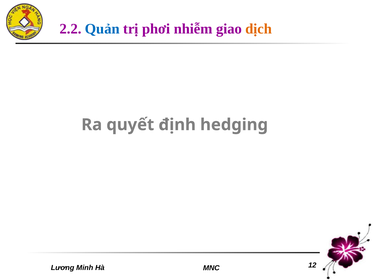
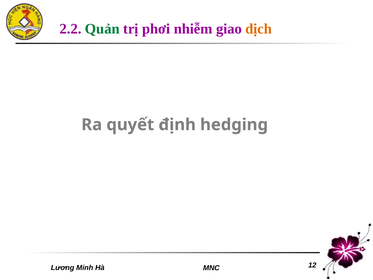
Quản colour: blue -> green (102, 29)
